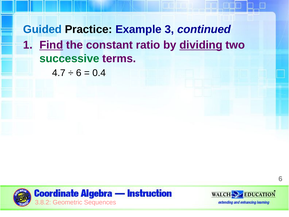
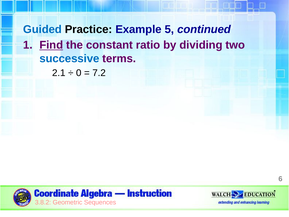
3: 3 -> 5 (169, 29)
dividing underline: present -> none (201, 45)
successive colour: green -> blue (69, 58)
4.7: 4.7 -> 2.1 (59, 73)
6: 6 -> 0 (79, 73)
0.4: 0.4 -> 7.2 (99, 73)
